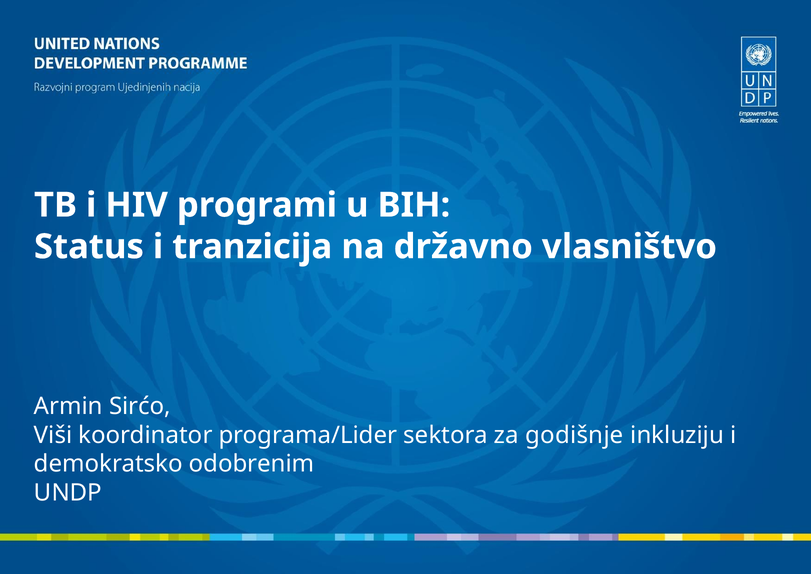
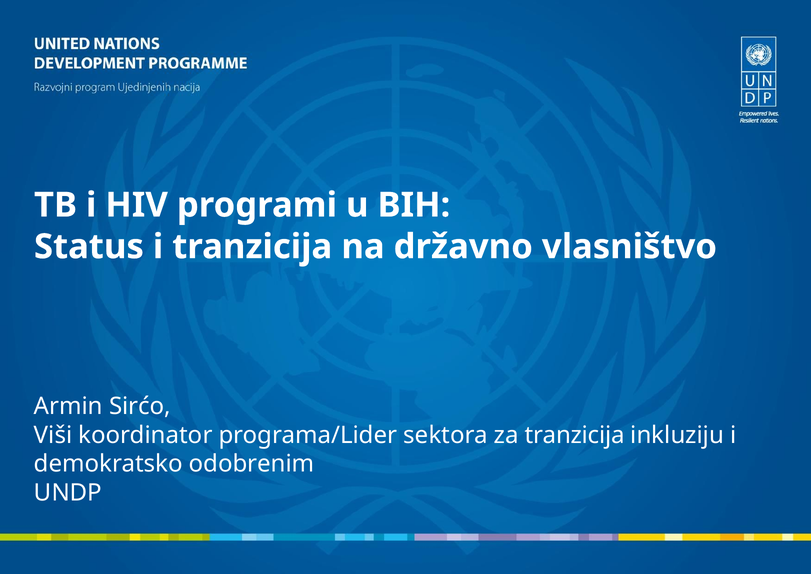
za godišnje: godišnje -> tranzicija (575, 435)
